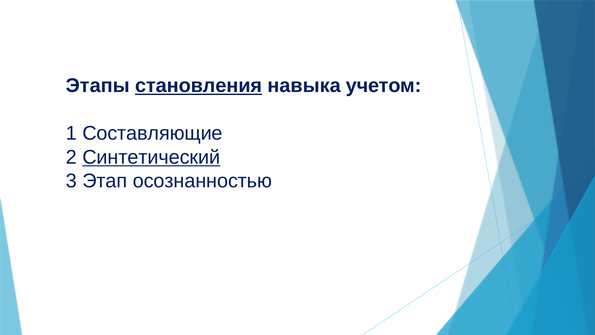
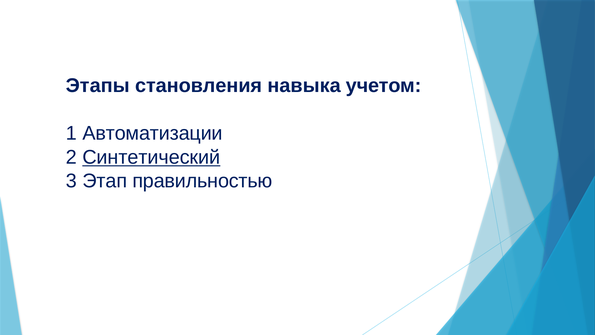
становления underline: present -> none (199, 86)
Составляющие: Составляющие -> Автоматизации (153, 133)
осознанностью: осознанностью -> правильностью (202, 181)
